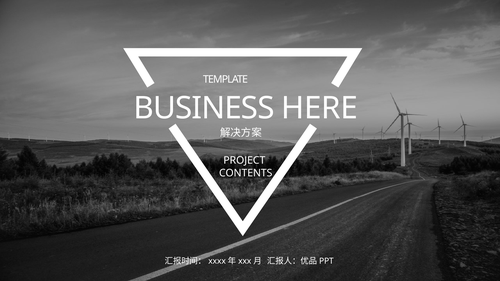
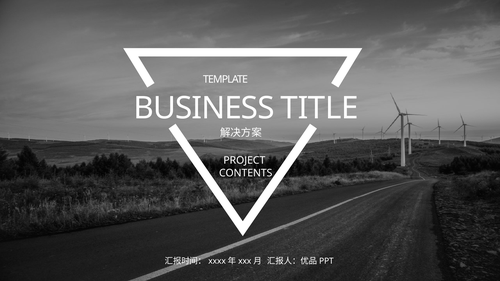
HERE: HERE -> TITLE (320, 108)
